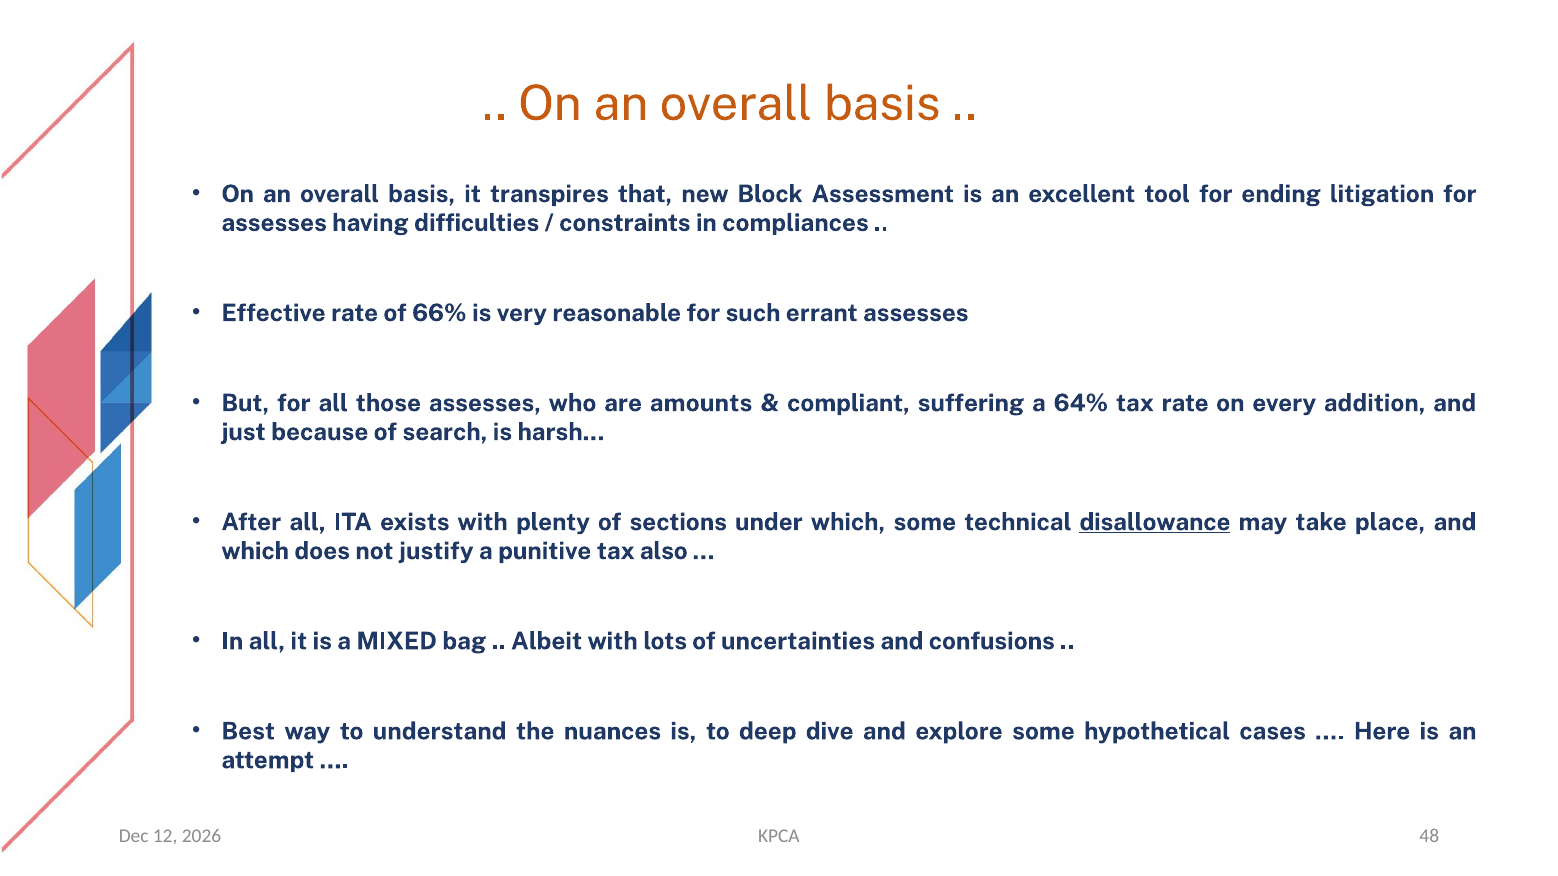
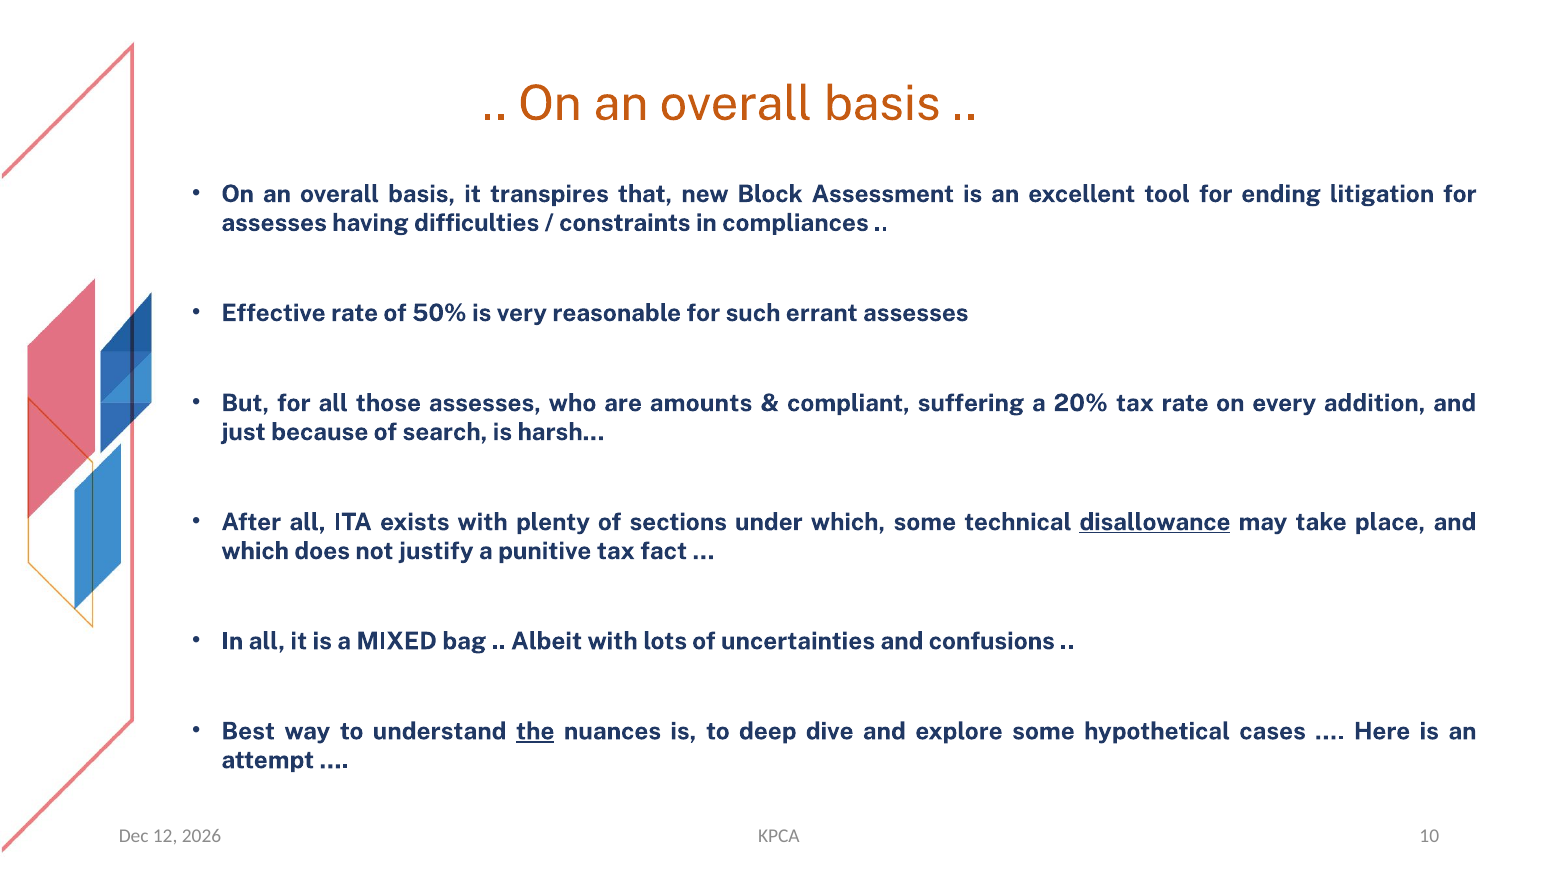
66%: 66% -> 50% (439, 313)
64%: 64% -> 20% (1081, 403)
also: also -> fact (664, 551)
the underline: none -> present (535, 732)
48: 48 -> 10 (1429, 837)
